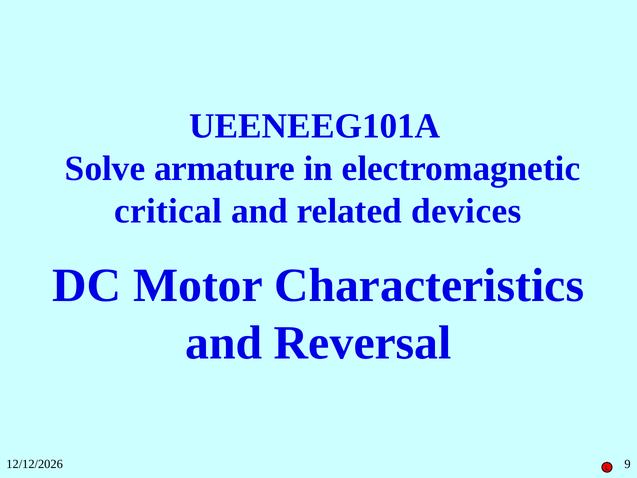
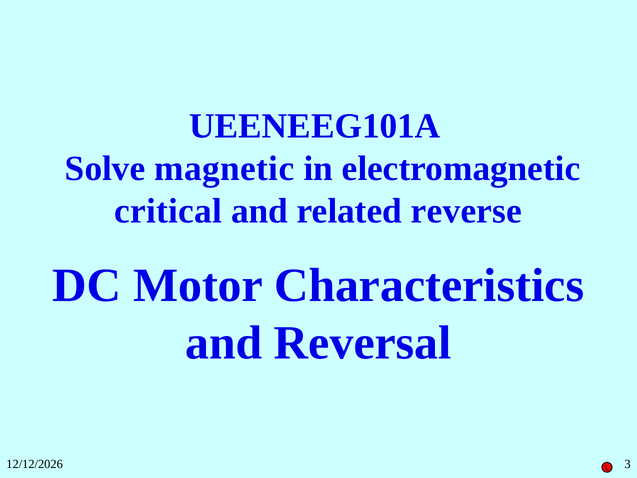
armature: armature -> magnetic (224, 168)
devices: devices -> reverse (466, 211)
9: 9 -> 3 (628, 464)
